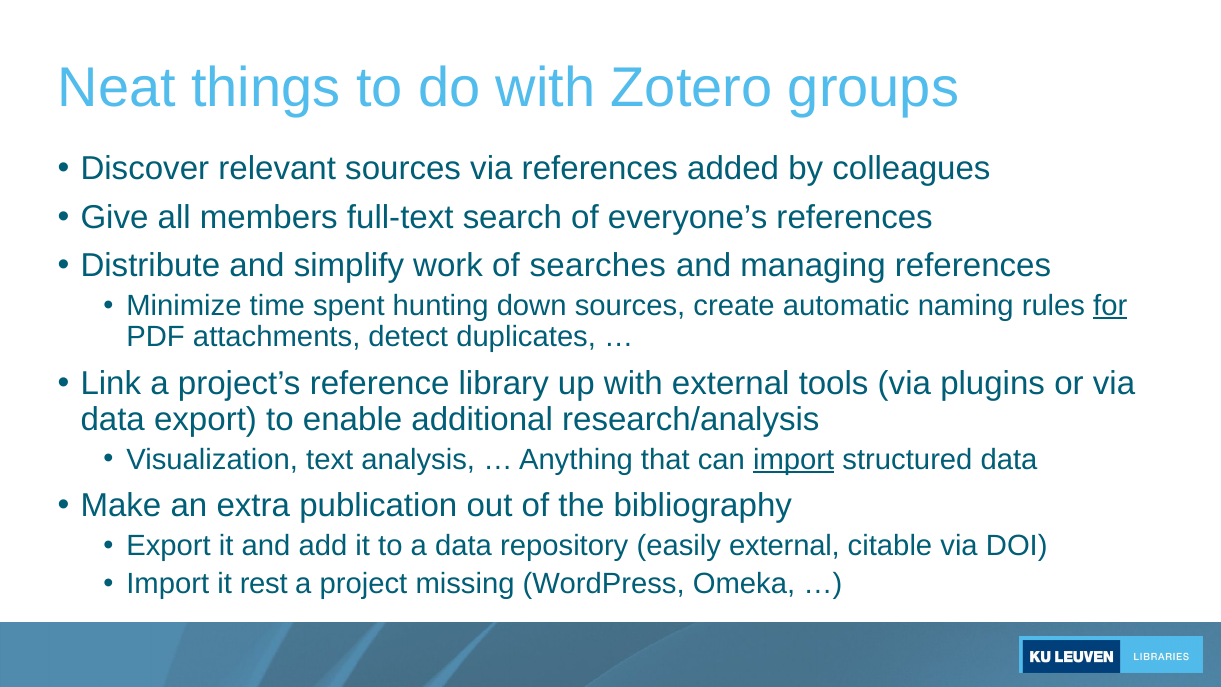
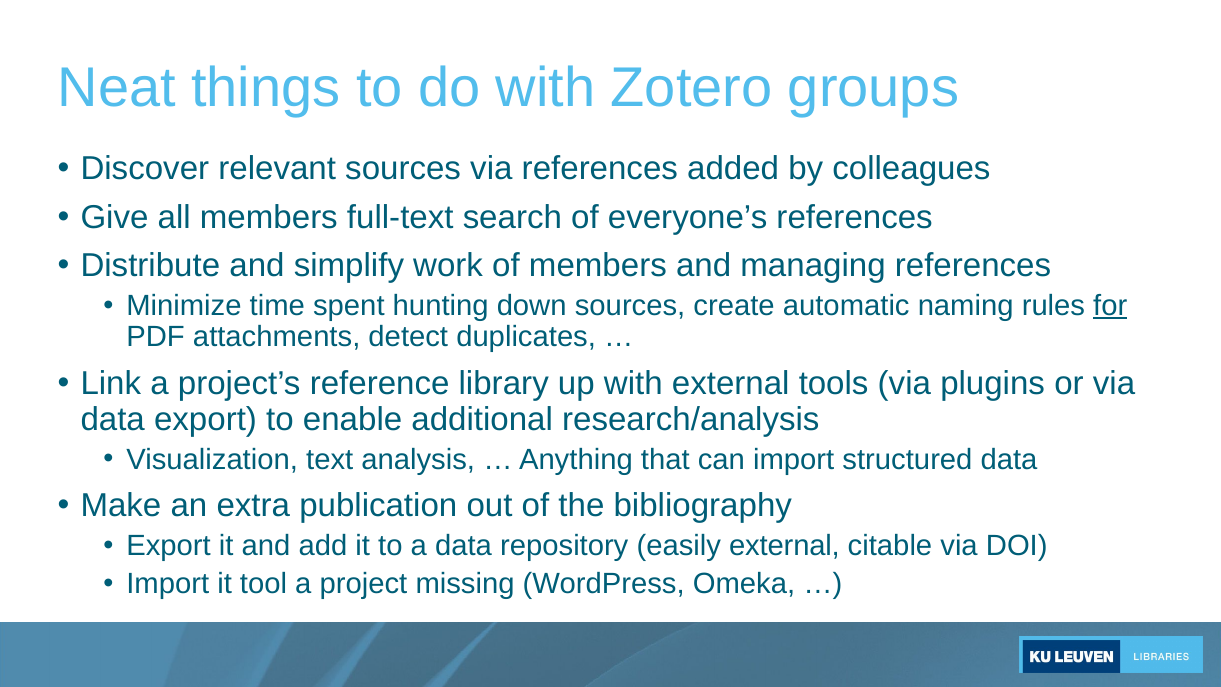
of searches: searches -> members (598, 266)
import underline: present -> none (794, 459)
rest: rest -> tool (264, 584)
